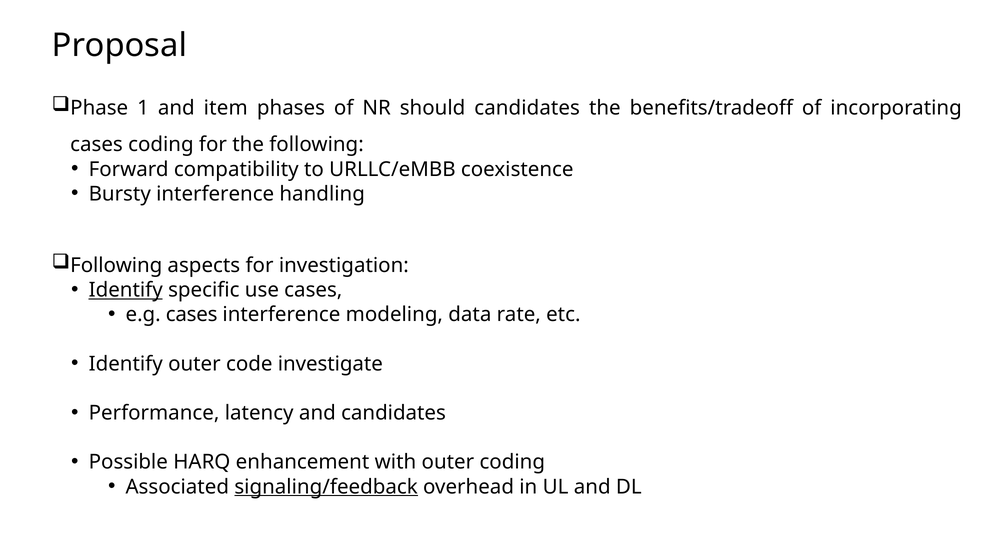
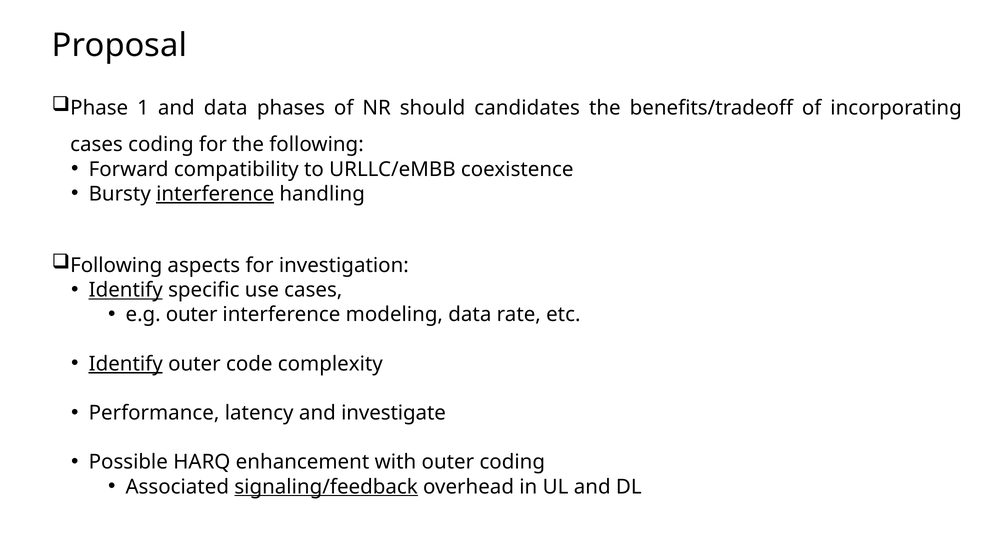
and item: item -> data (226, 108)
interference underline: none -> present (215, 194)
e.g cases: cases -> outer (192, 315)
Identify underline: none -> present (126, 364)
investigate: investigate -> complexity (330, 364)
and candidates: candidates -> investigate (394, 413)
